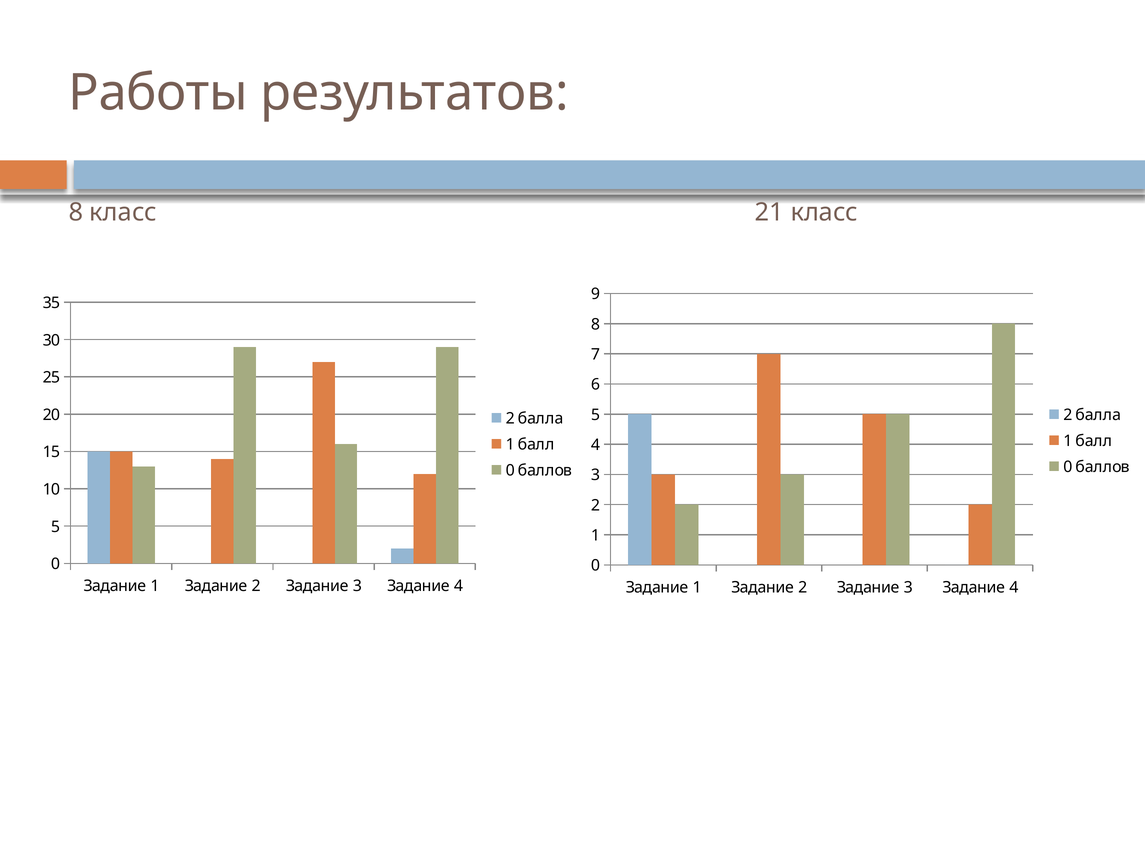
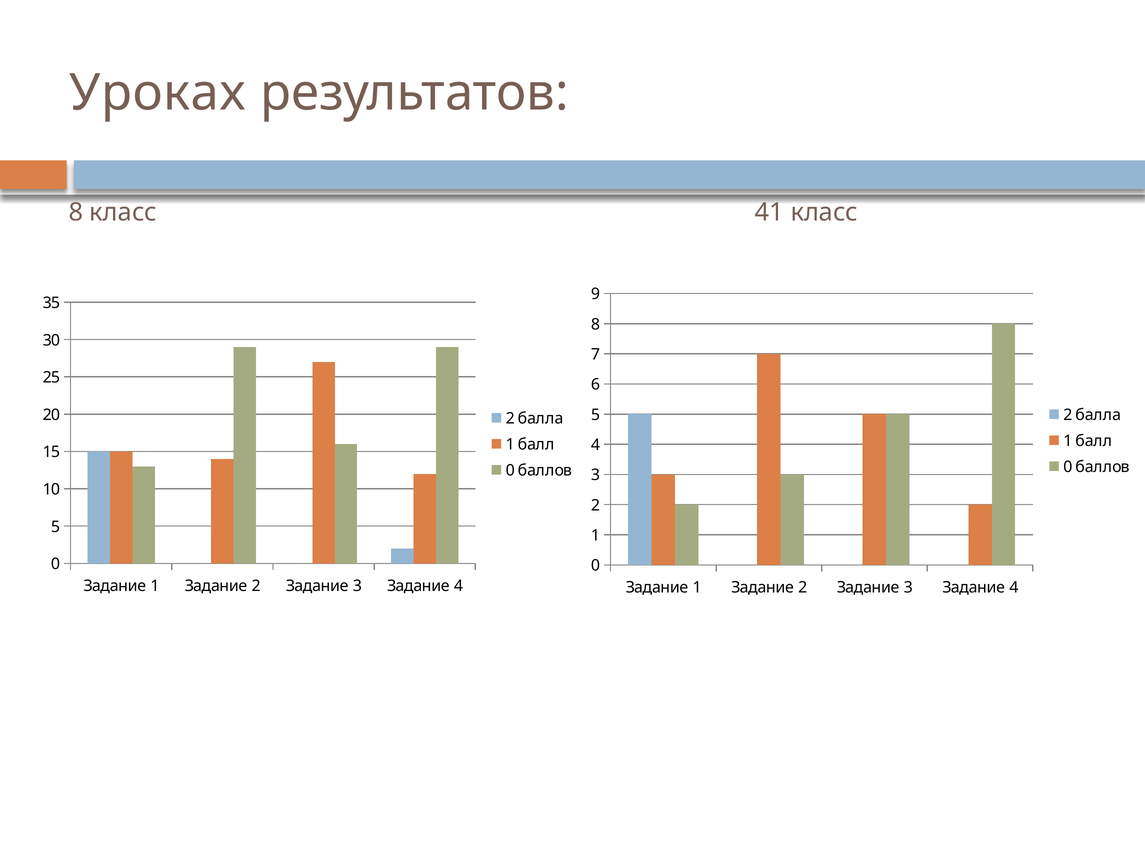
Работы: Работы -> Уроках (157, 93)
21: 21 -> 41 (769, 212)
